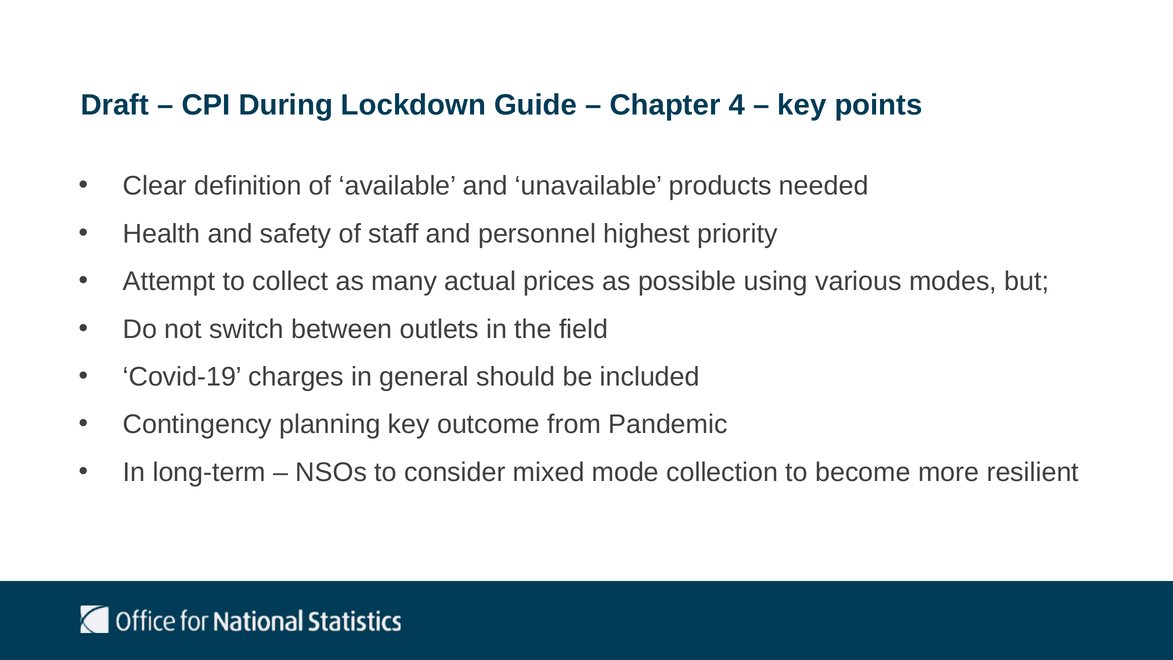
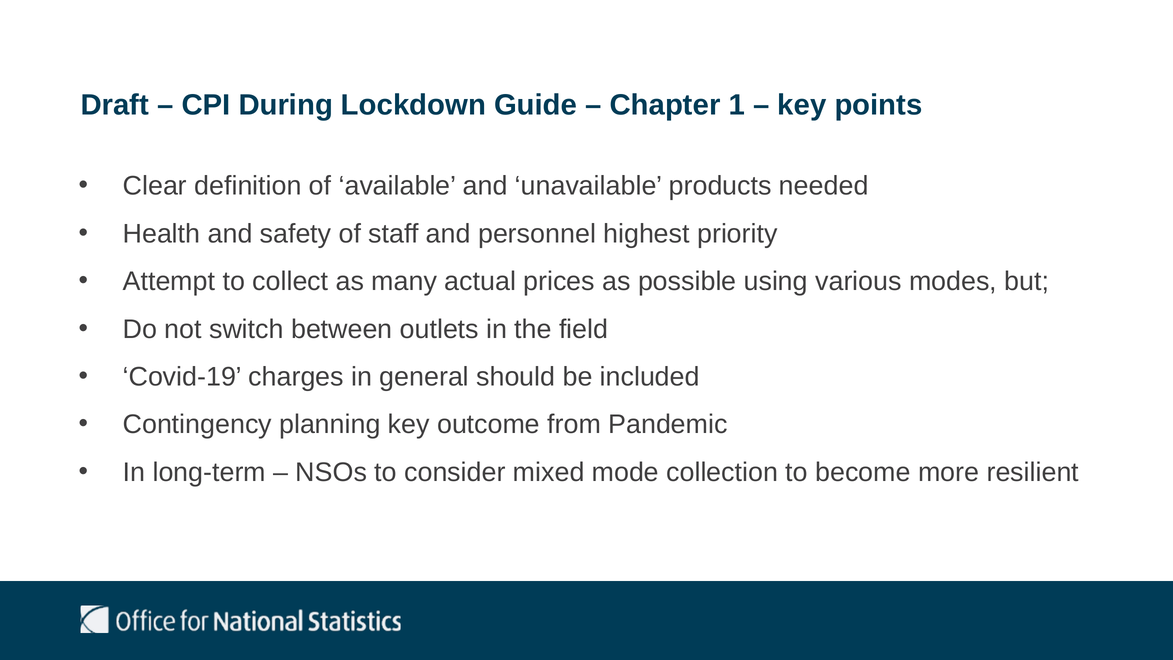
4: 4 -> 1 (737, 105)
